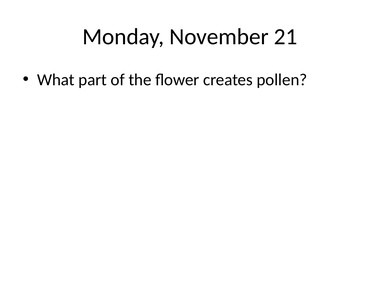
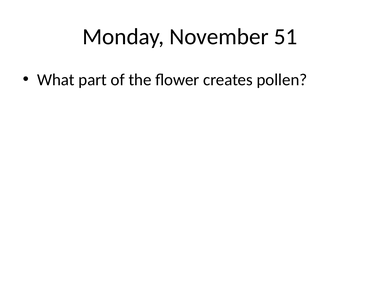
21: 21 -> 51 (286, 37)
